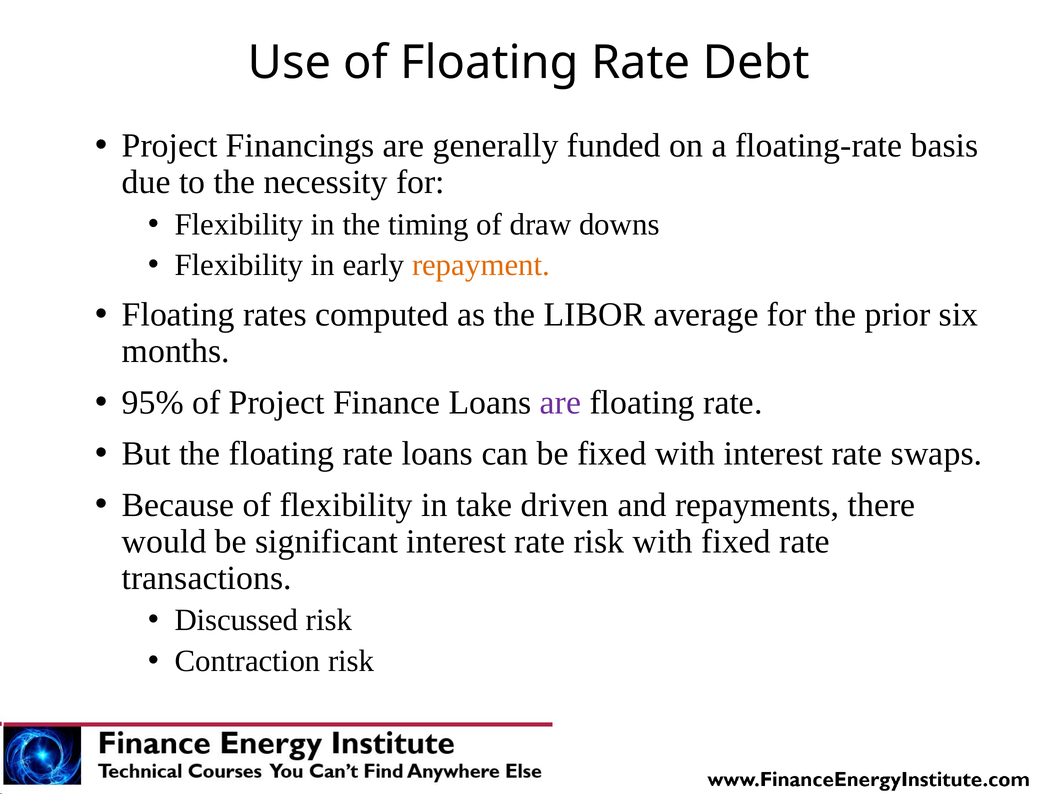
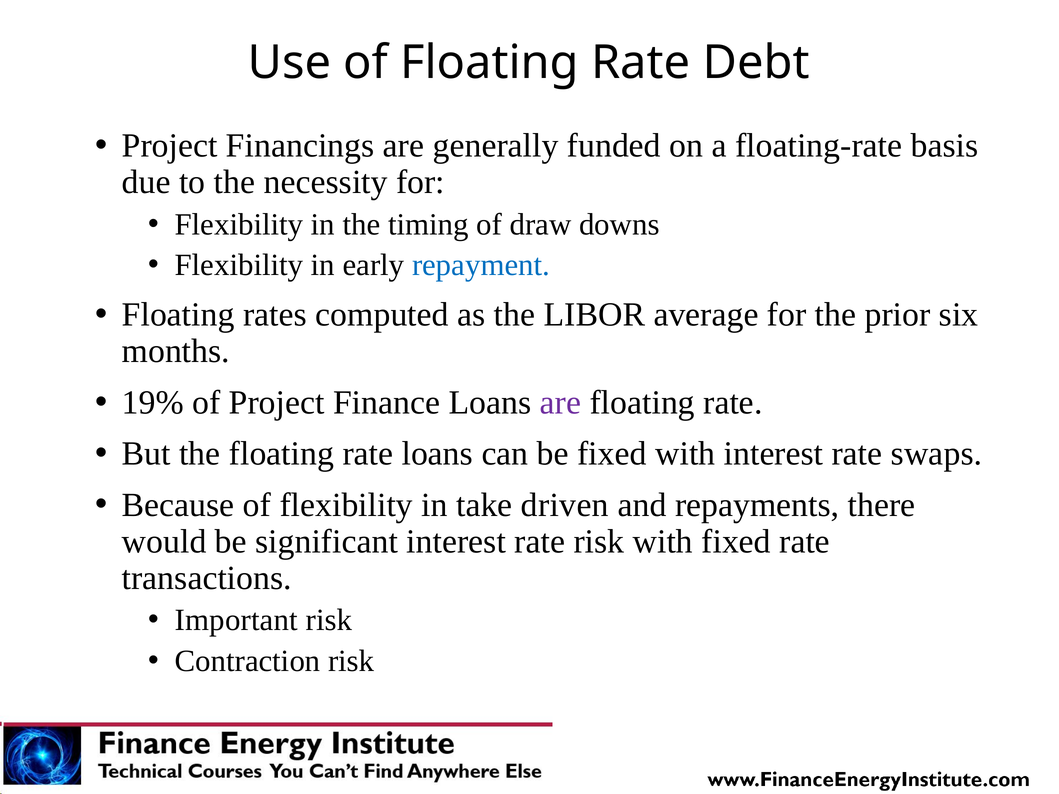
repayment colour: orange -> blue (481, 265)
95%: 95% -> 19% (153, 403)
Discussed: Discussed -> Important (236, 620)
